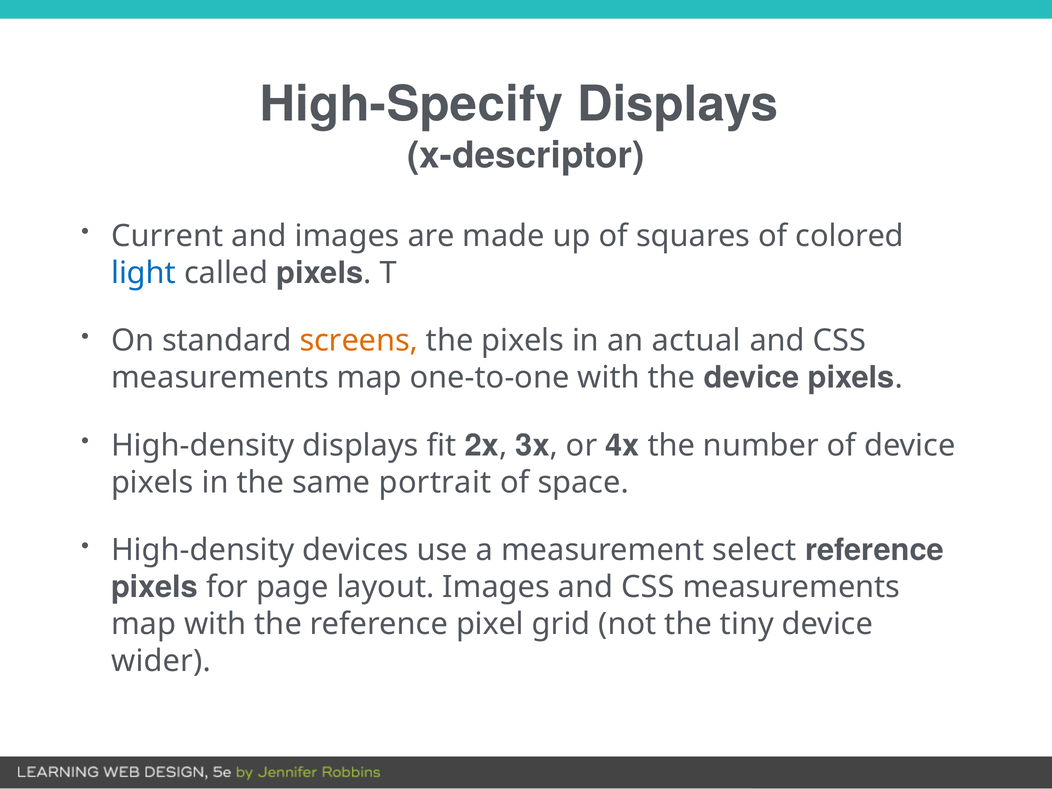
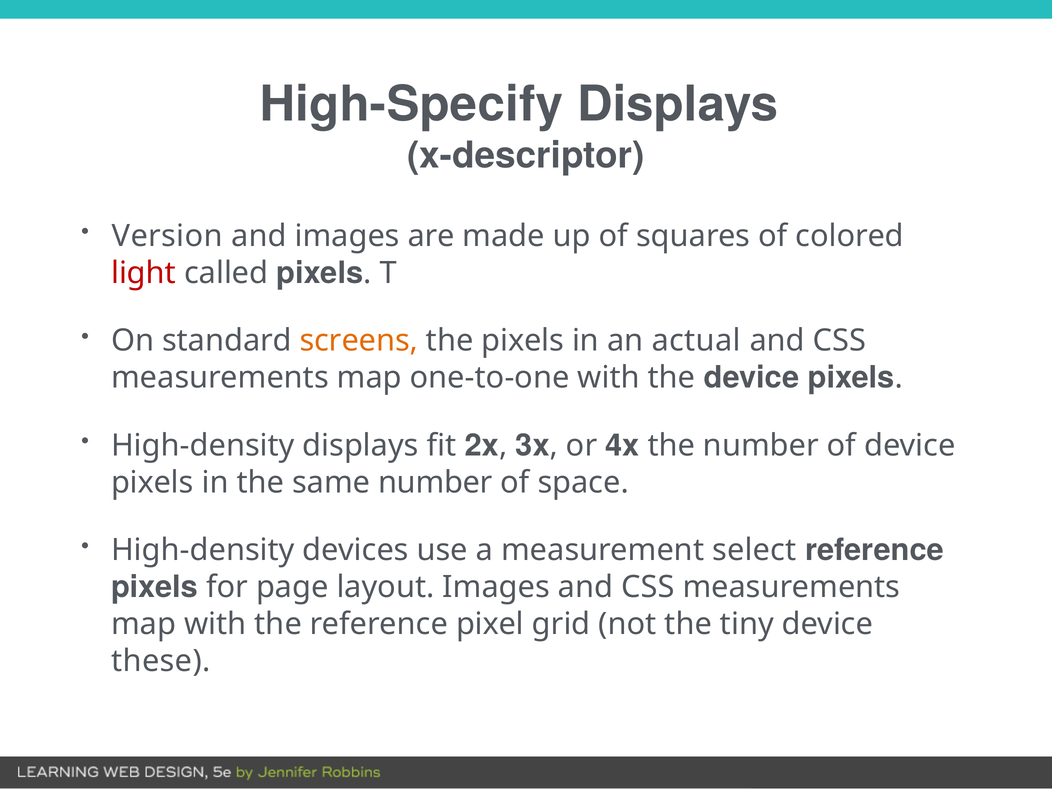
Current: Current -> Version (167, 236)
light colour: blue -> red (144, 273)
same portrait: portrait -> number (435, 482)
wider: wider -> these (161, 661)
